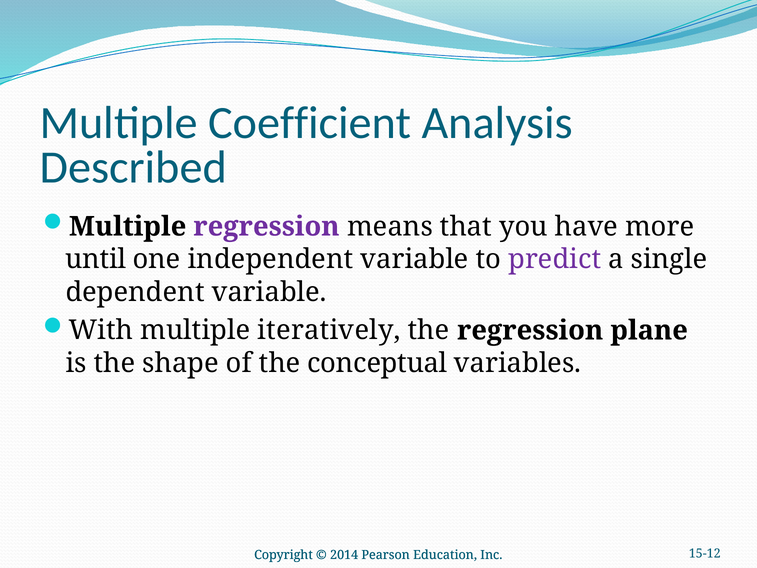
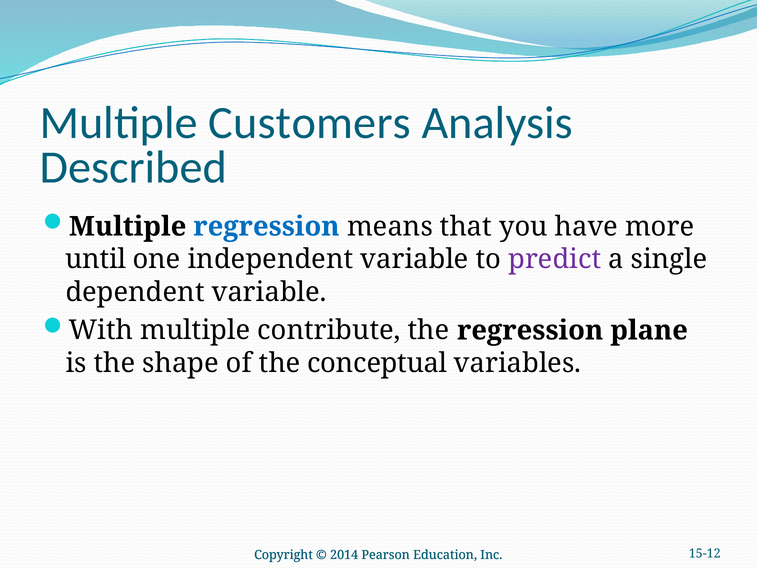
Coefficient: Coefficient -> Customers (310, 123)
regression colour: purple -> blue (266, 226)
iteratively: iteratively -> contribute (329, 330)
